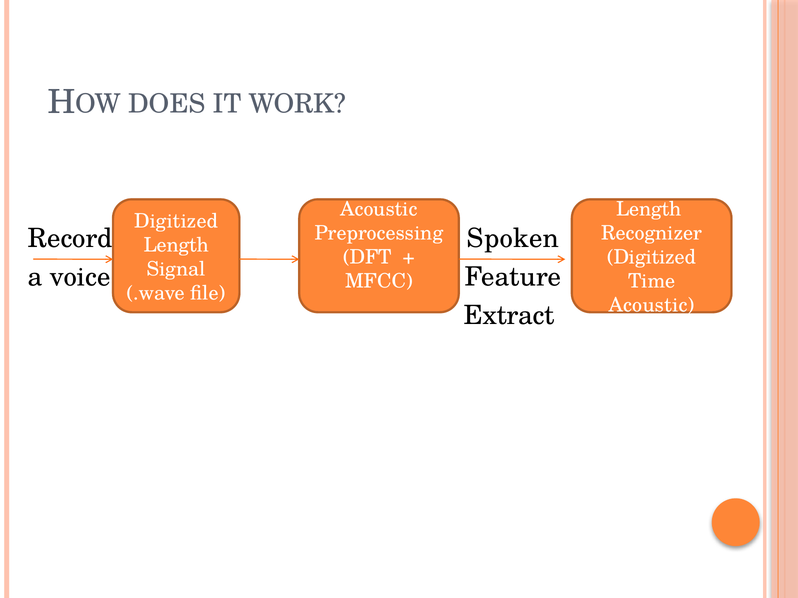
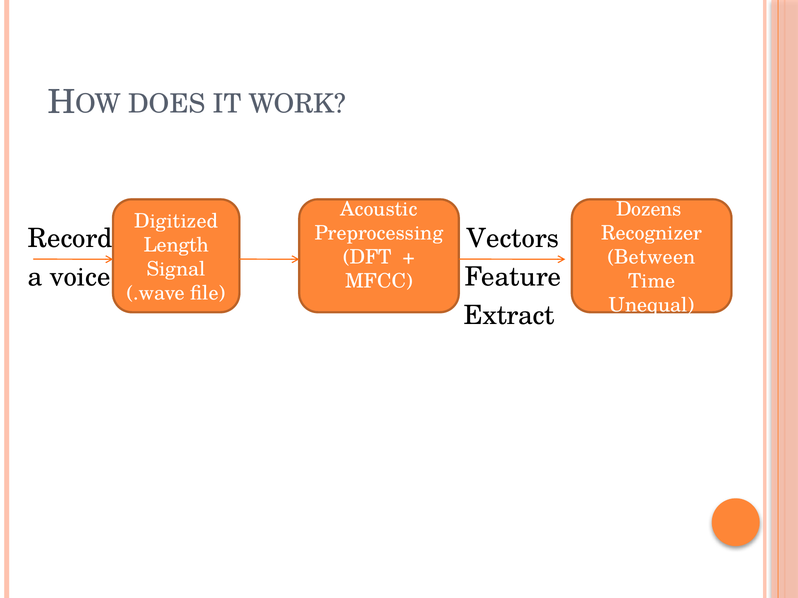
Length: Length -> Dozens (649, 209)
Spoken: Spoken -> Vectors (513, 239)
Digitized: Digitized -> Between (651, 257)
Acoustic: Acoustic -> Unequal (652, 305)
